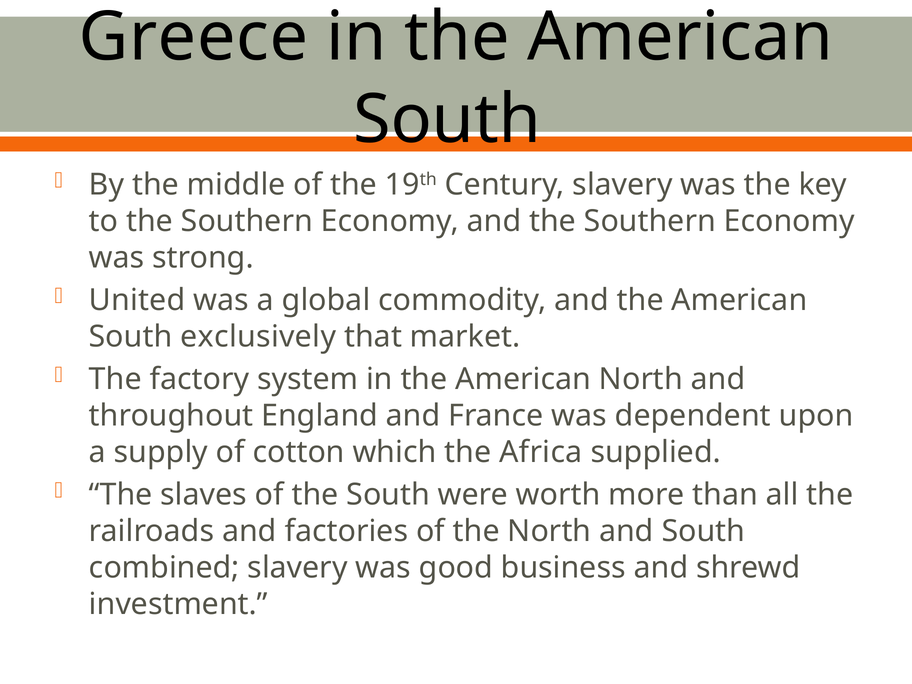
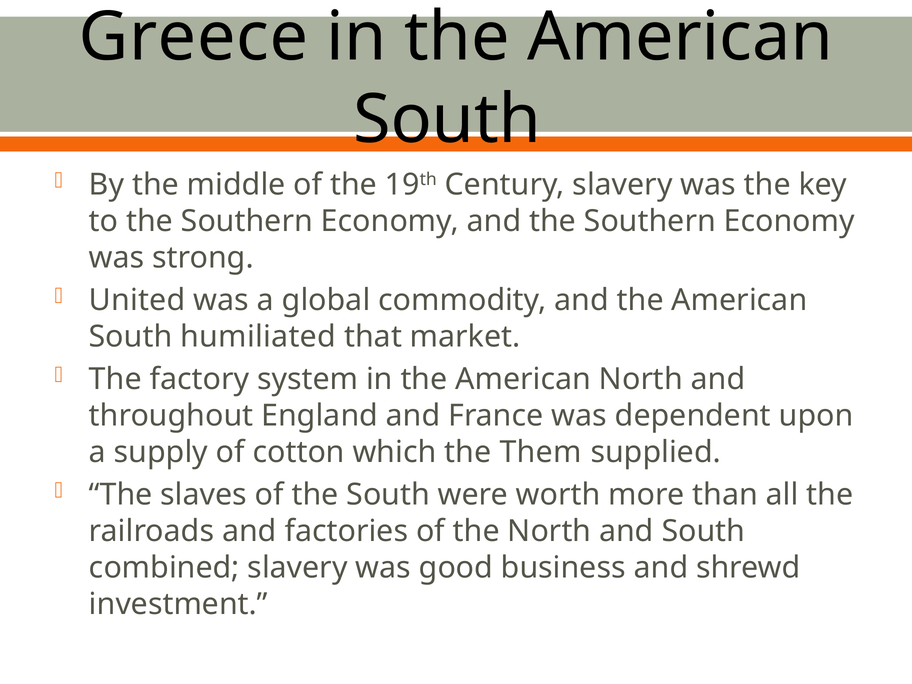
exclusively: exclusively -> humiliated (258, 337)
Africa: Africa -> Them (541, 452)
